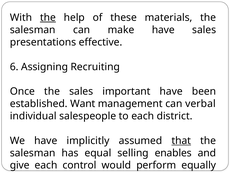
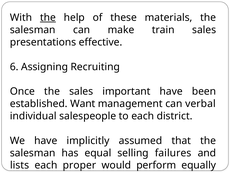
make have: have -> train (163, 30)
that underline: present -> none (181, 140)
enables: enables -> failures (173, 153)
give: give -> lists (20, 165)
control: control -> proper (79, 165)
